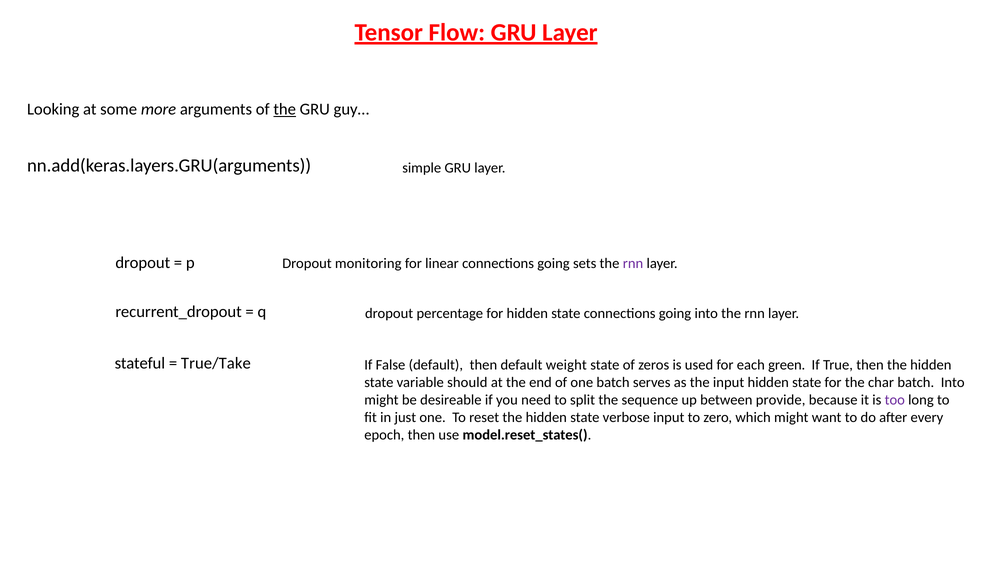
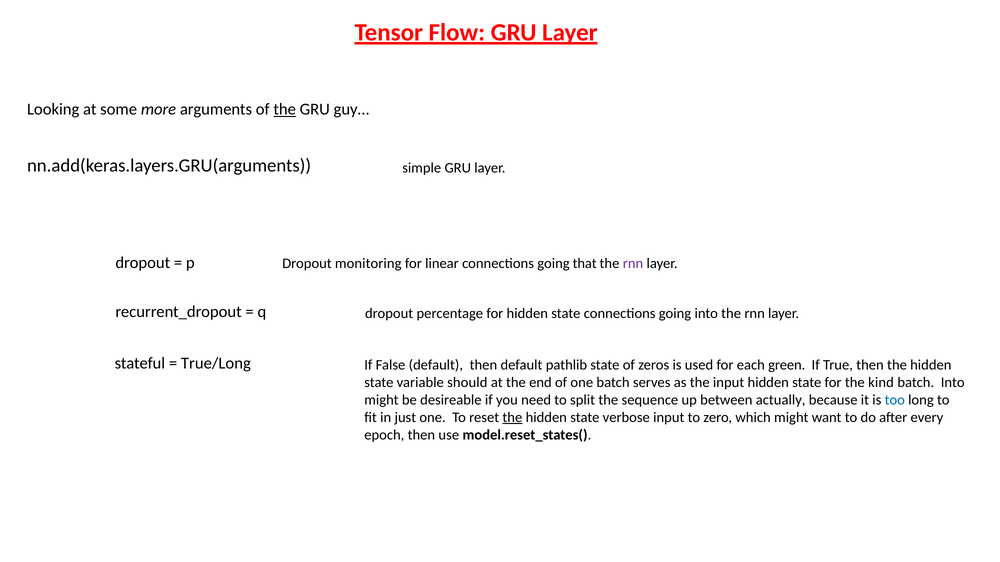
sets: sets -> that (585, 264)
True/Take: True/Take -> True/Long (216, 364)
weight: weight -> pathlib (566, 365)
char: char -> kind (881, 383)
provide: provide -> actually (781, 400)
too colour: purple -> blue (895, 400)
the underline: none -> present (512, 418)
